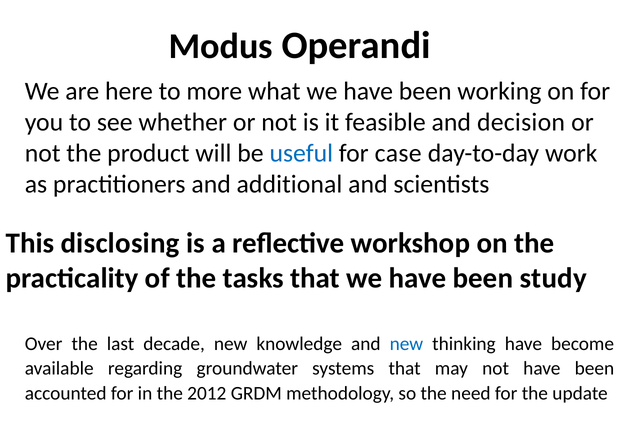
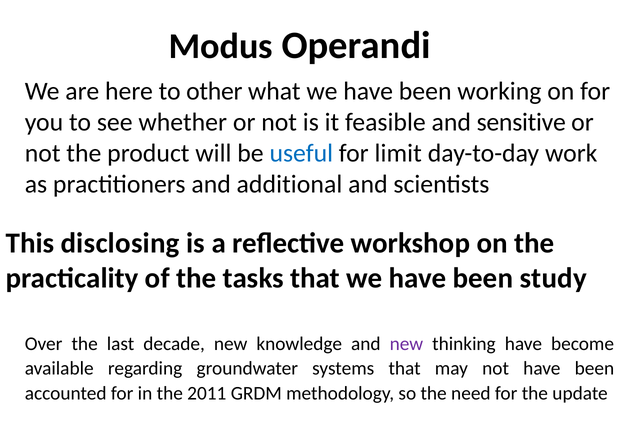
more: more -> other (214, 91)
decision: decision -> sensitive (521, 122)
case: case -> limit (398, 153)
new colour: blue -> purple (406, 343)
2012: 2012 -> 2011 (207, 393)
